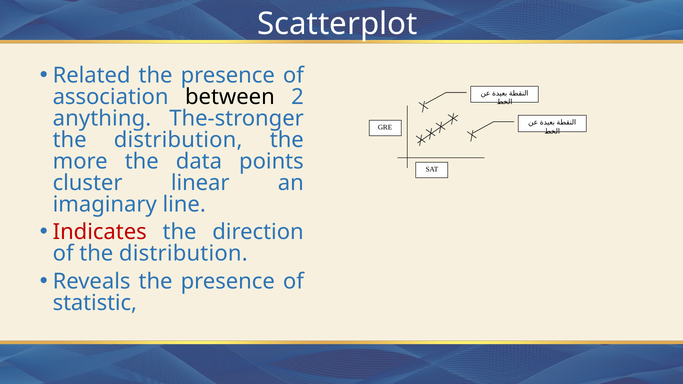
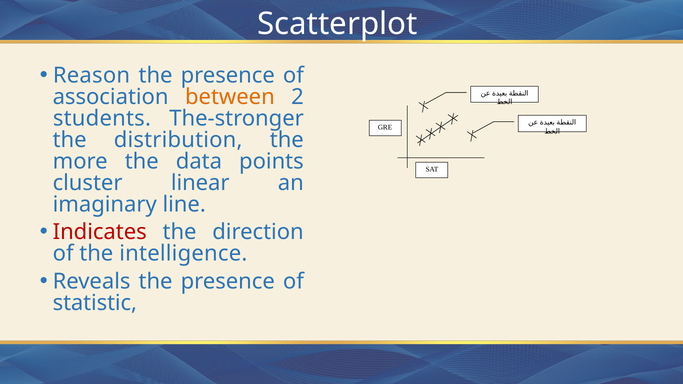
Related: Related -> Reason (91, 76)
between colour: black -> orange (230, 97)
anything: anything -> students (102, 119)
of the distribution: distribution -> intelligence (183, 254)
